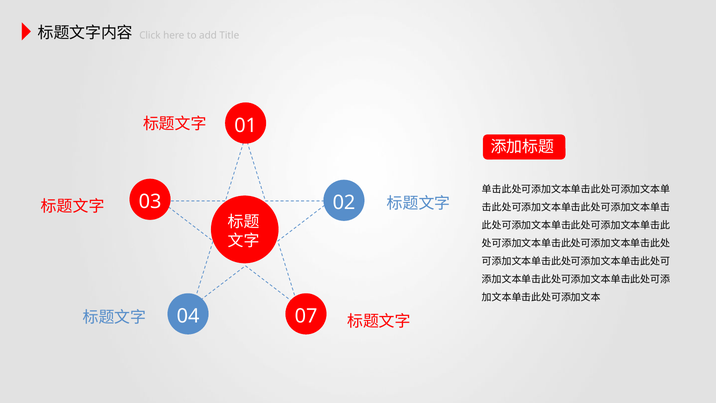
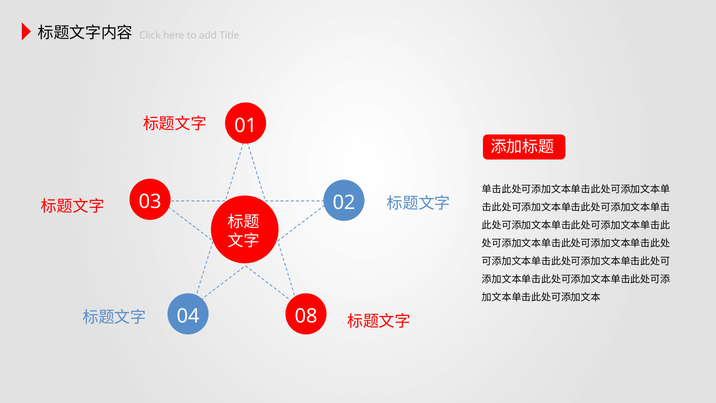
07: 07 -> 08 (306, 316)
